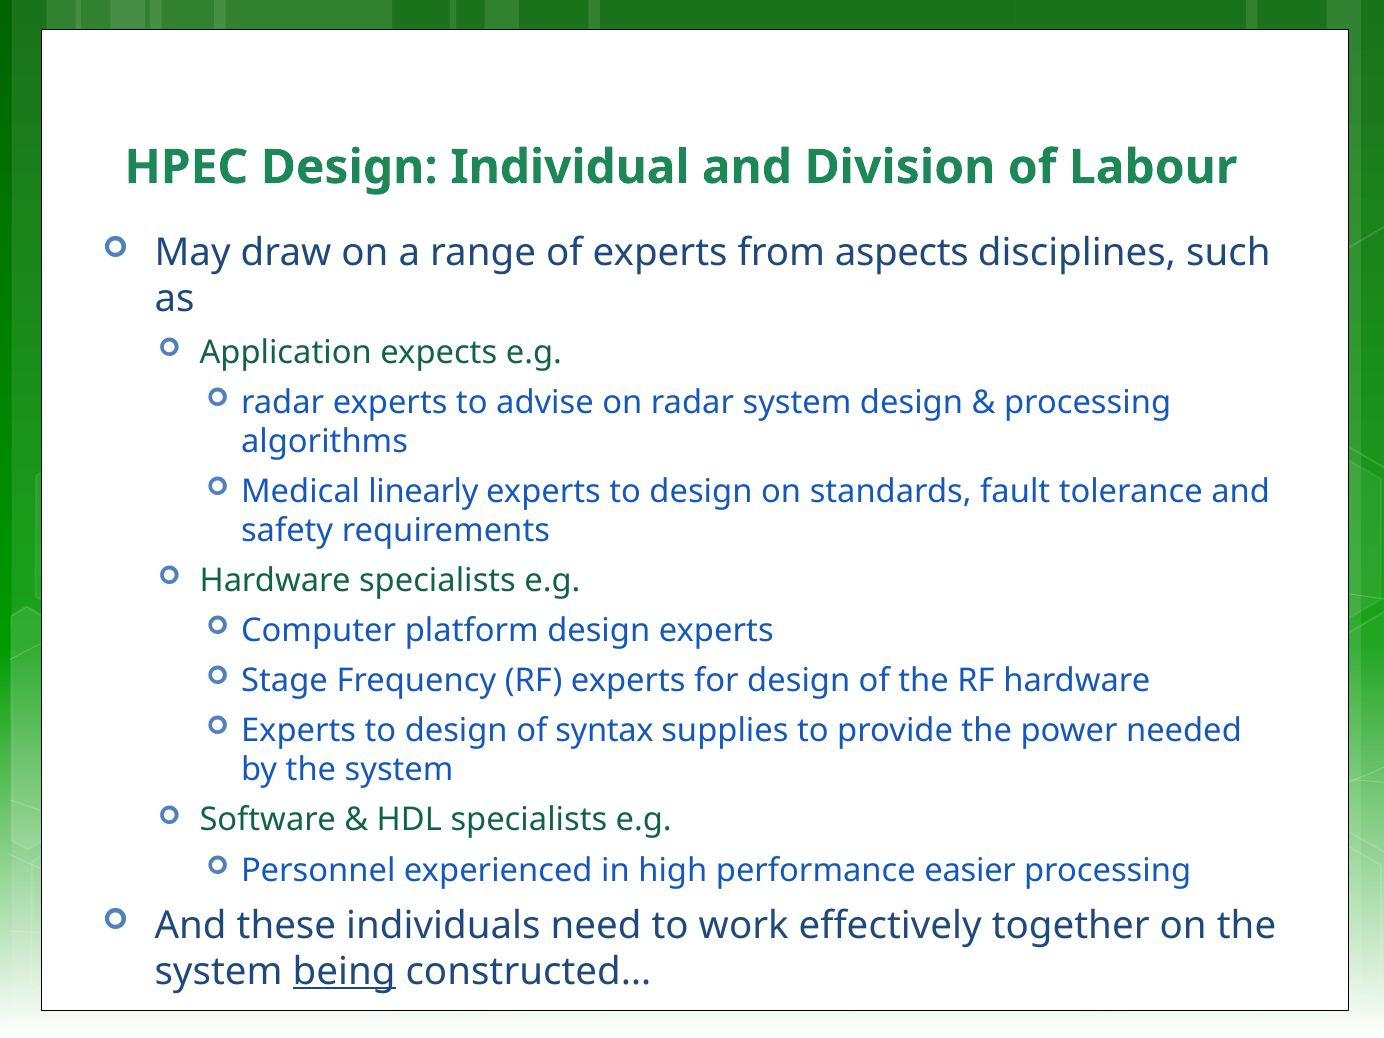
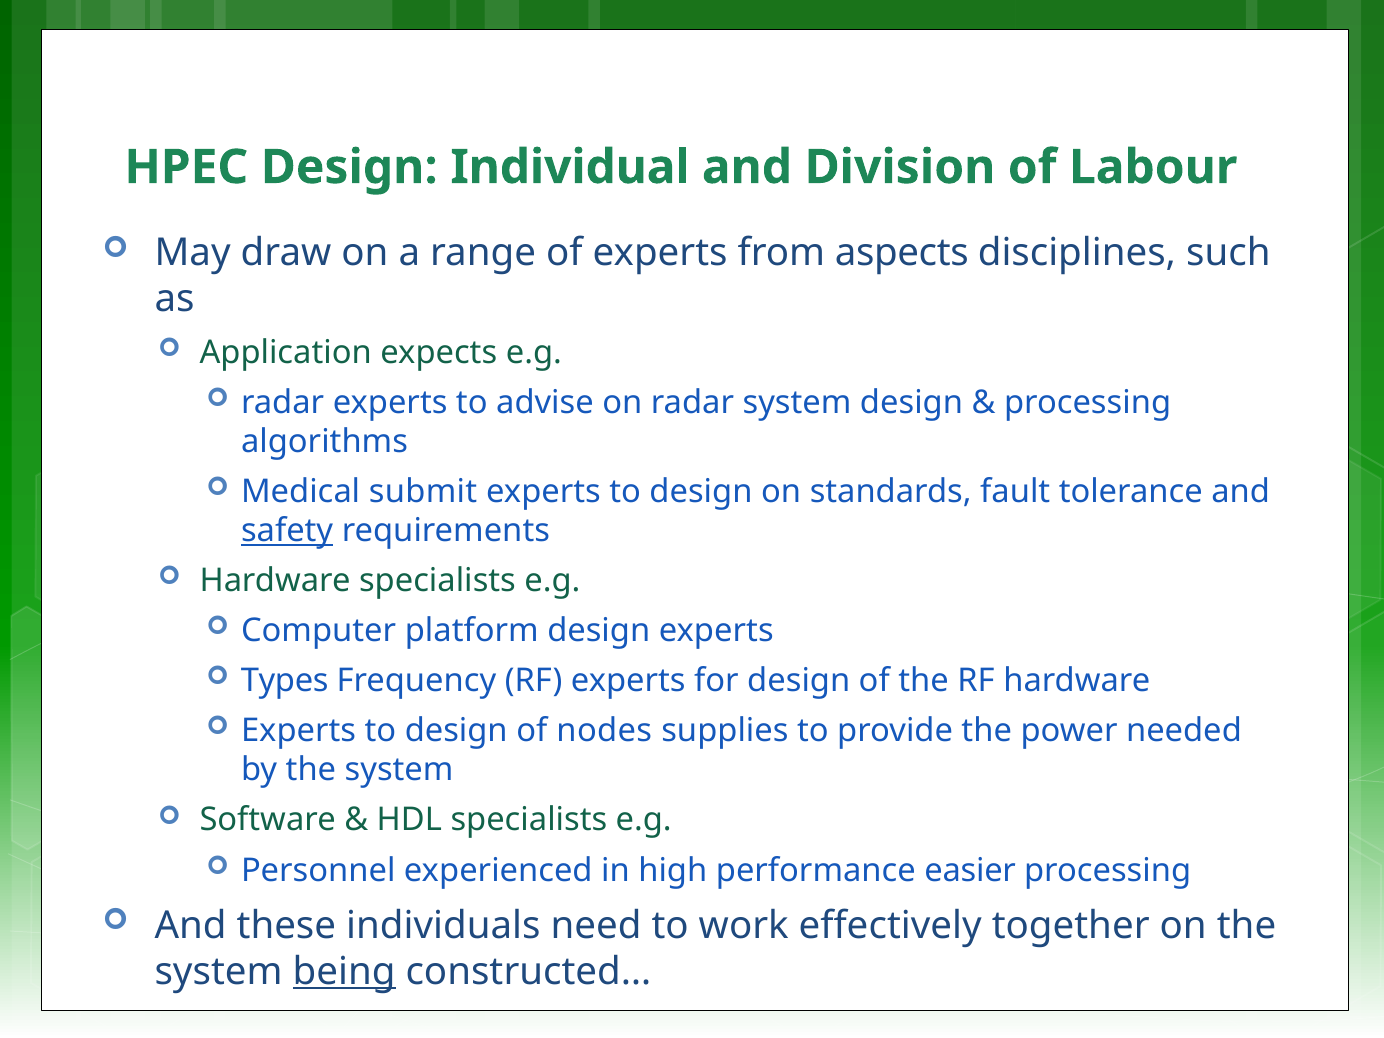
linearly: linearly -> submit (423, 492)
safety underline: none -> present (287, 531)
Stage: Stage -> Types (285, 681)
syntax: syntax -> nodes (604, 731)
